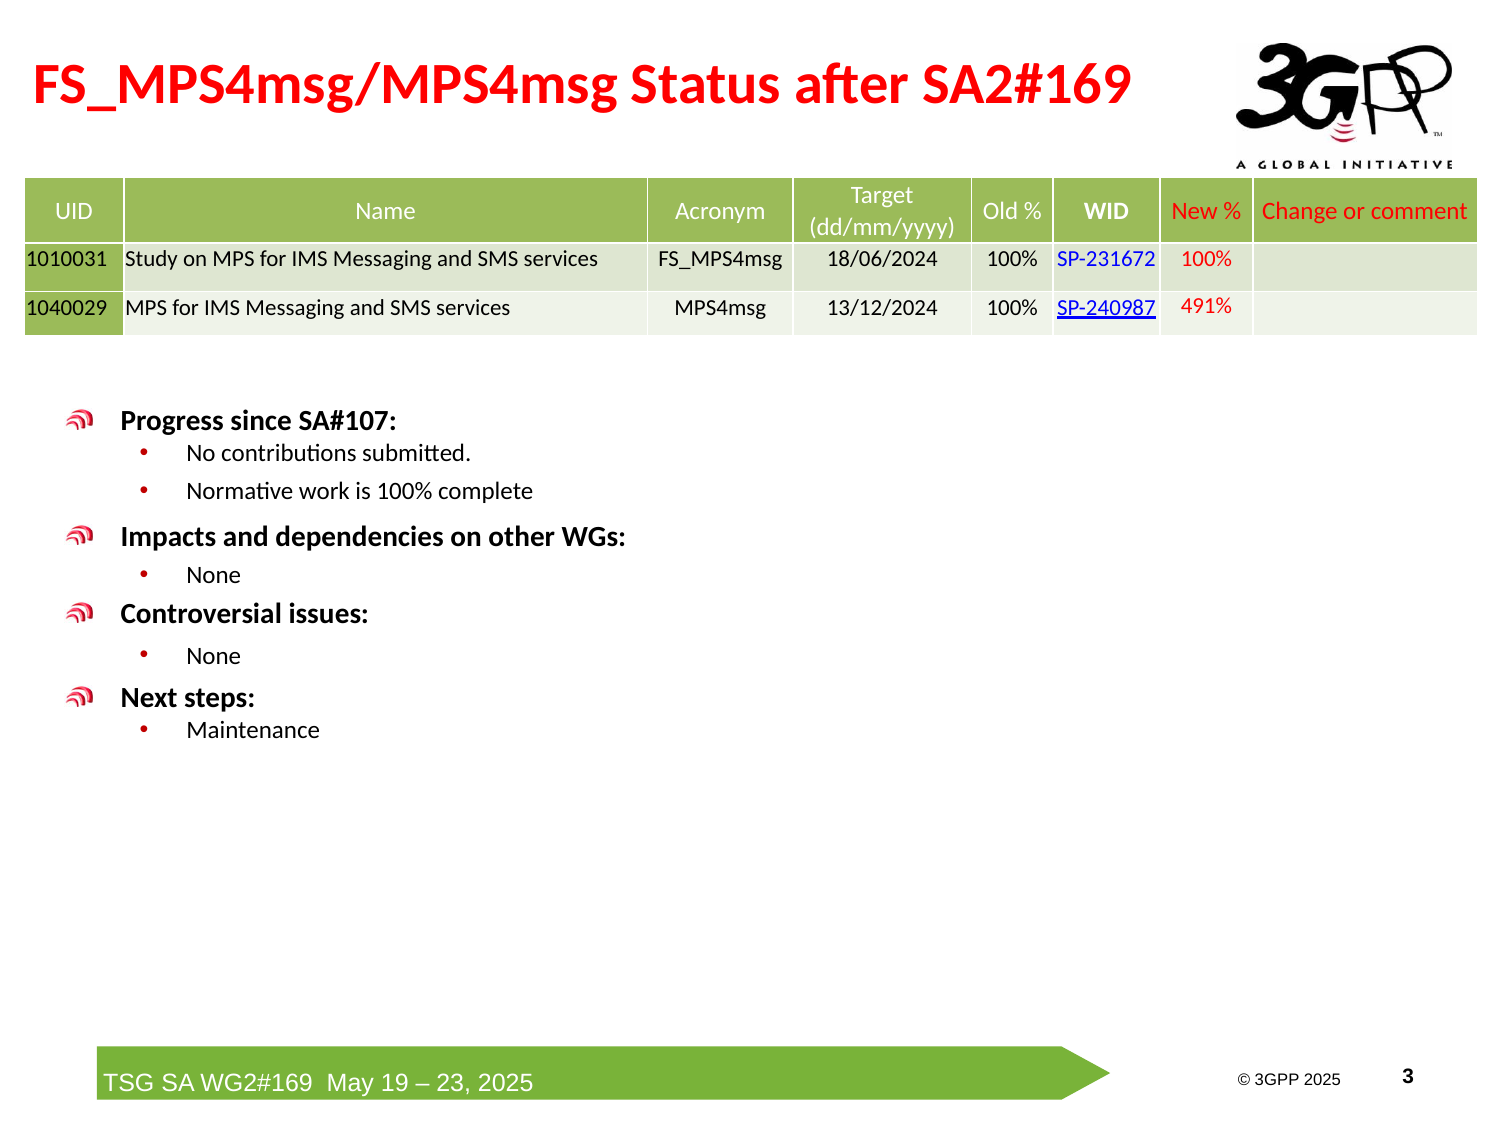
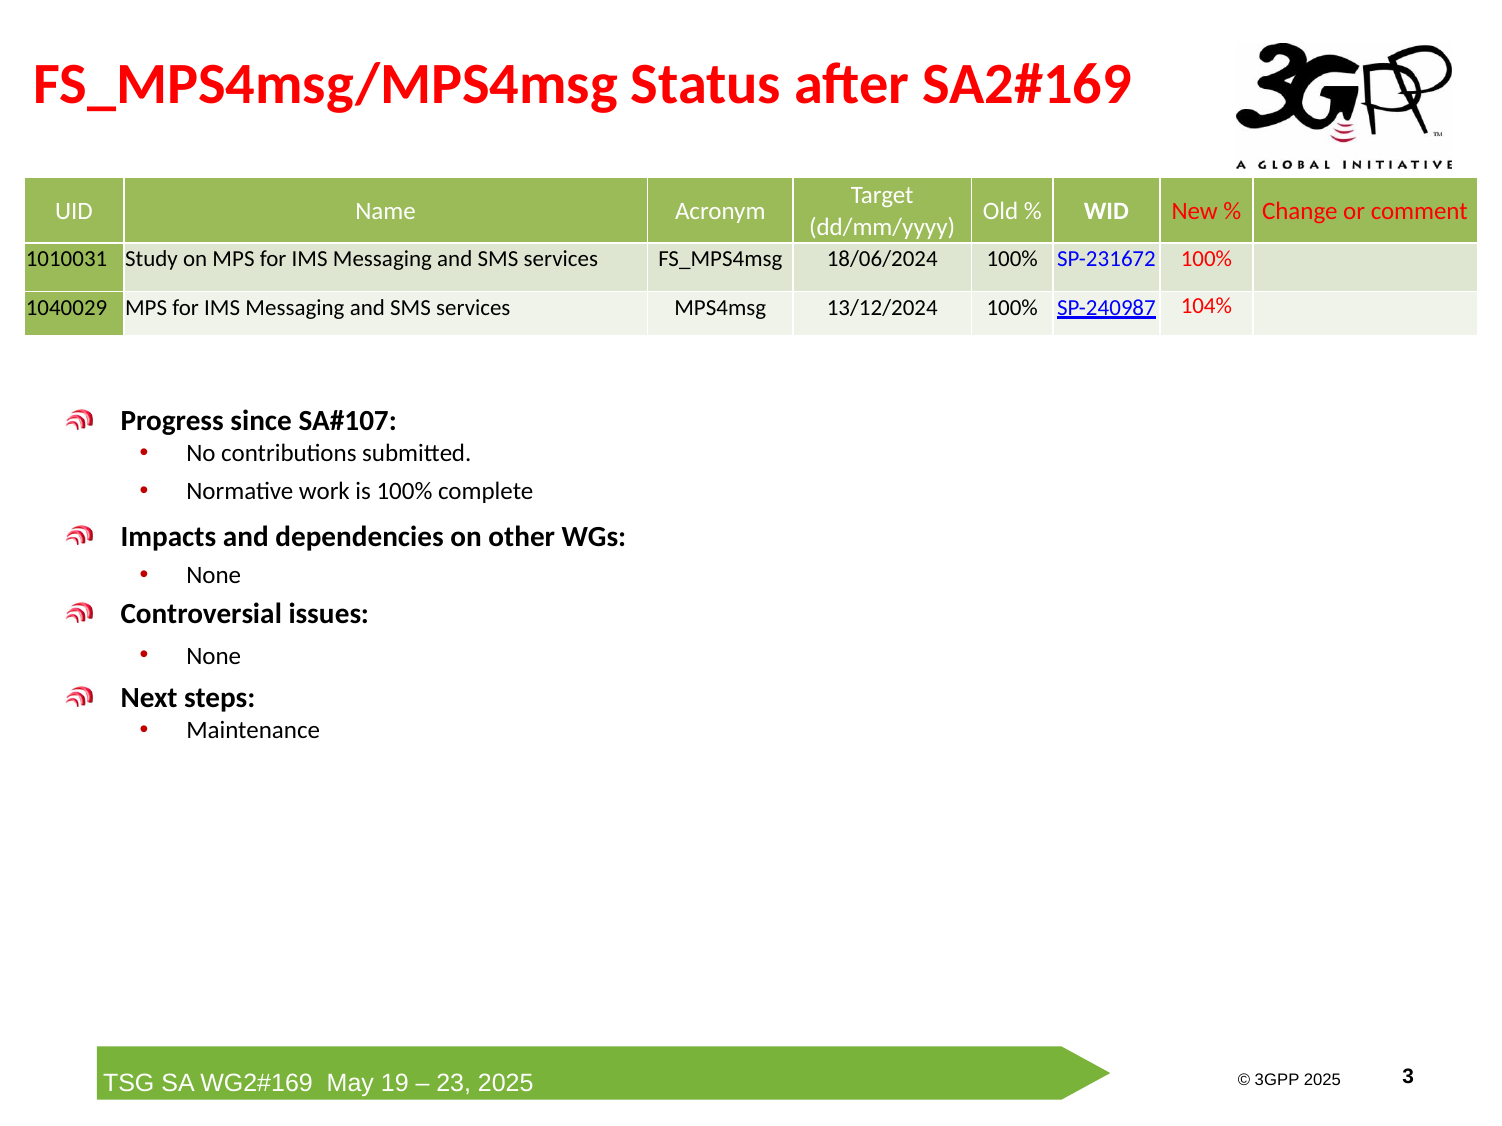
491%: 491% -> 104% (1206, 306)
